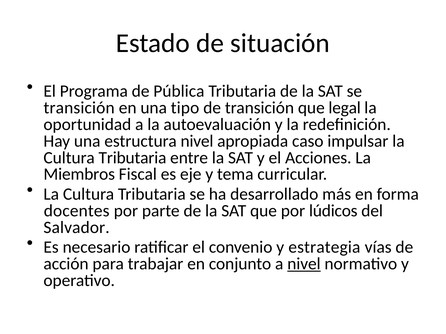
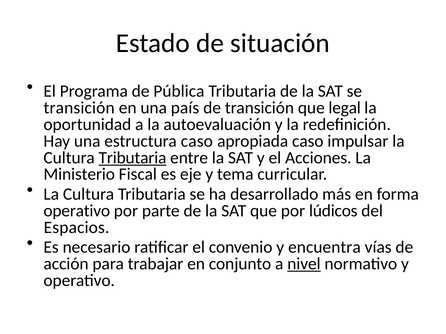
tipo: tipo -> país (185, 108)
estructura nivel: nivel -> caso (197, 141)
Tributaria underline: none -> present (132, 158)
Miembros: Miembros -> Ministerio (79, 175)
docentes: docentes -> operativo (77, 211)
Salvador: Salvador -> Espacios (77, 228)
estrategia: estrategia -> encuentra (324, 248)
